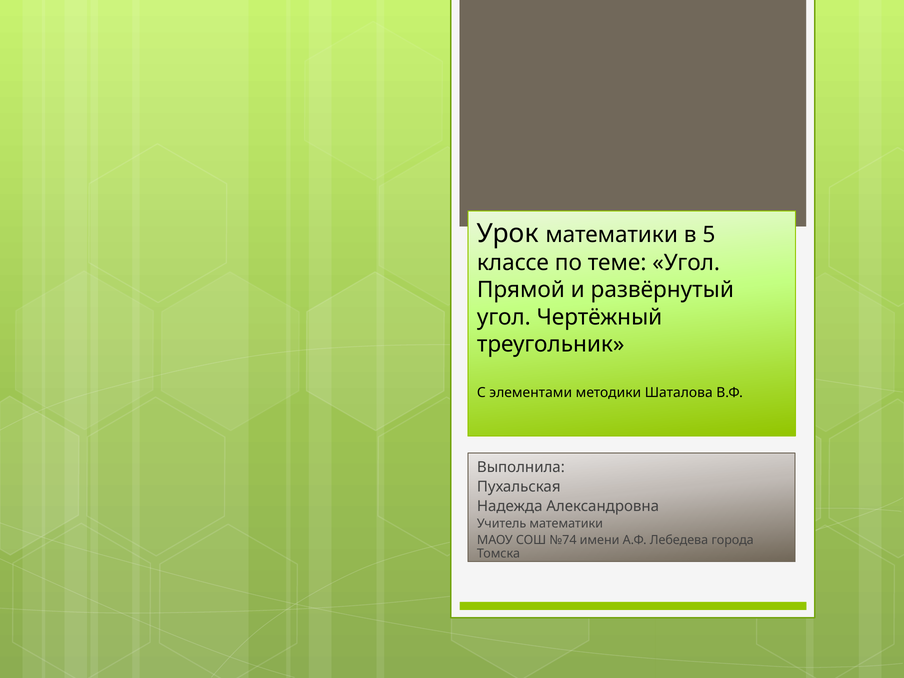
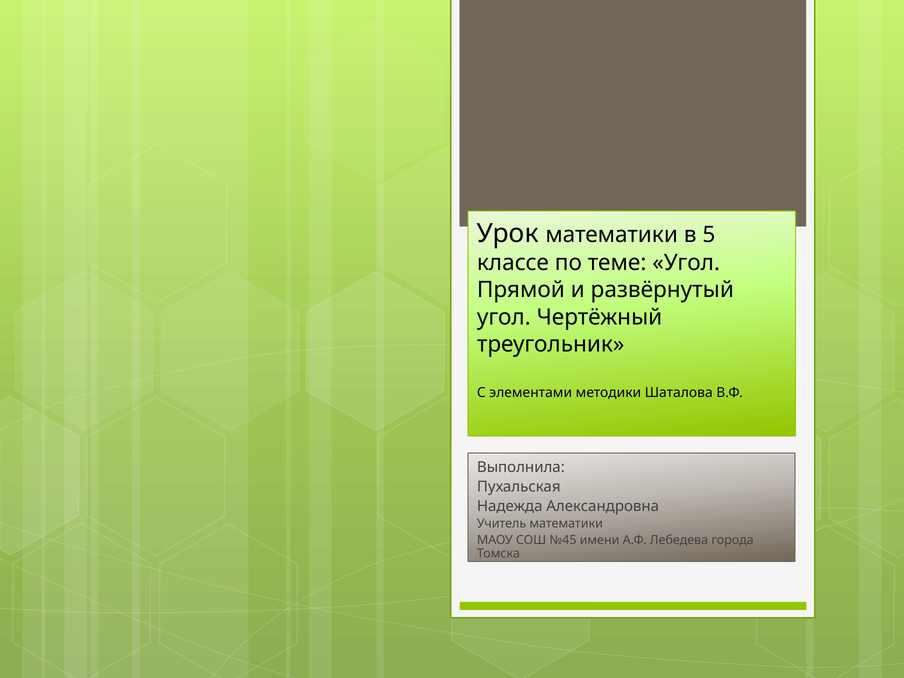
№74: №74 -> №45 (563, 540)
